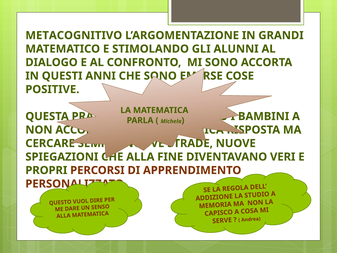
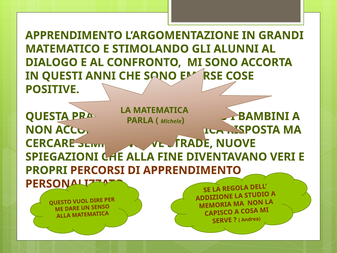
METACOGNITIVO: METACOGNITIVO -> APPRENDIMENTO (74, 35)
